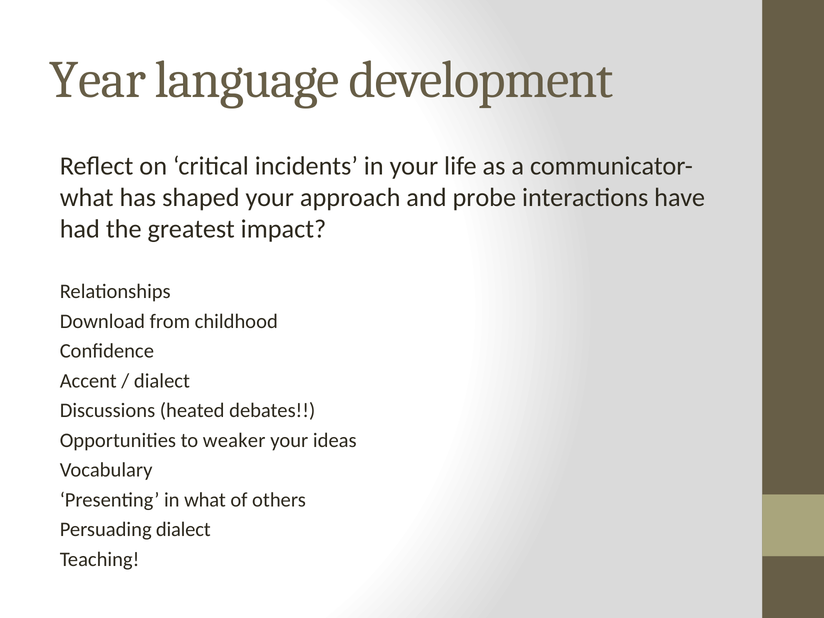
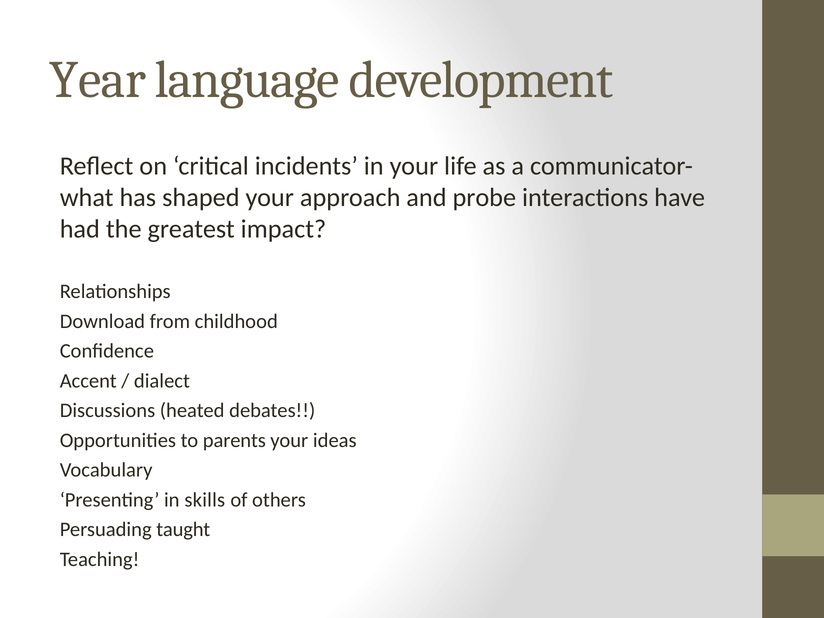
weaker: weaker -> parents (234, 440)
in what: what -> skills (205, 500)
Persuading dialect: dialect -> taught (183, 530)
